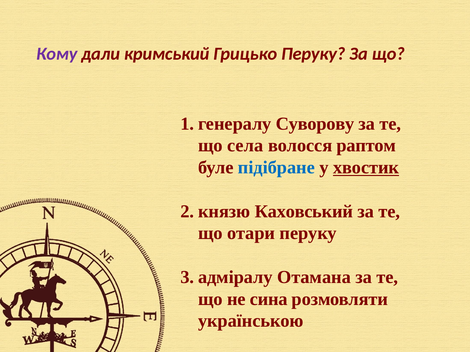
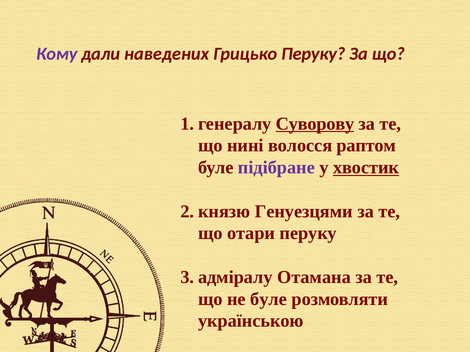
кримський: кримський -> наведених (167, 54)
Суворову underline: none -> present (315, 124)
села: села -> нині (245, 146)
підібране colour: blue -> purple (276, 168)
Каховський: Каховський -> Генуезцями (304, 212)
не сина: сина -> буле (269, 299)
